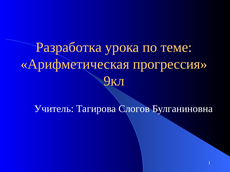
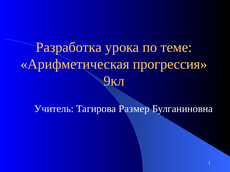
Слогов: Слогов -> Размер (134, 109)
